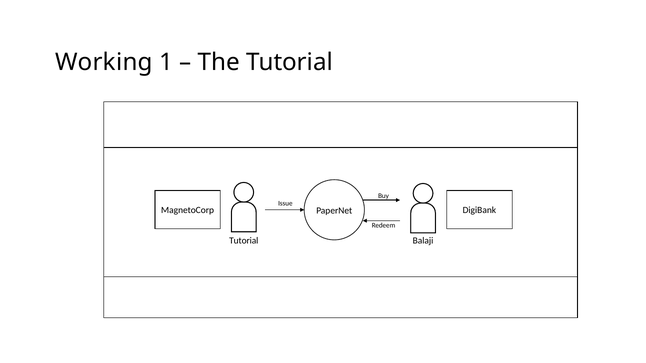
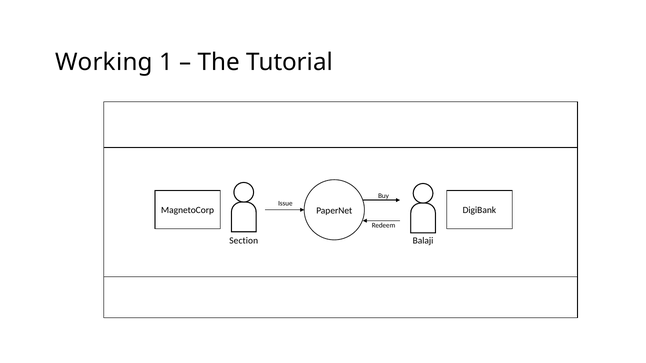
Tutorial: Tutorial -> Section (244, 241)
